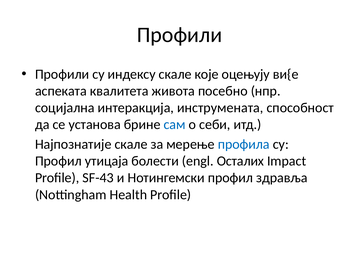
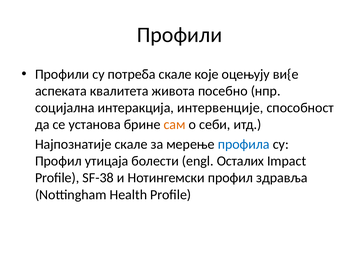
индексу: индексу -> потреба (132, 74)
инструмената: инструмената -> интервенције (220, 108)
сам colour: blue -> orange (175, 124)
SF-43: SF-43 -> SF-38 (98, 177)
